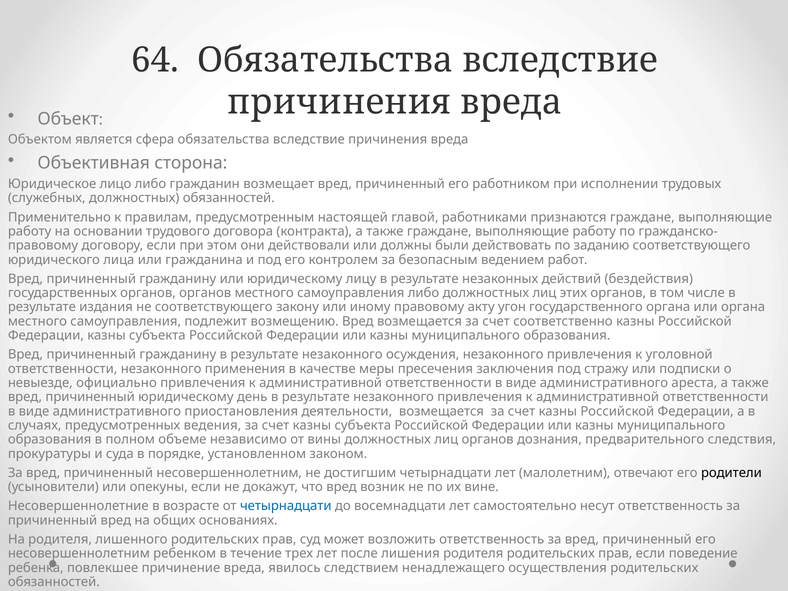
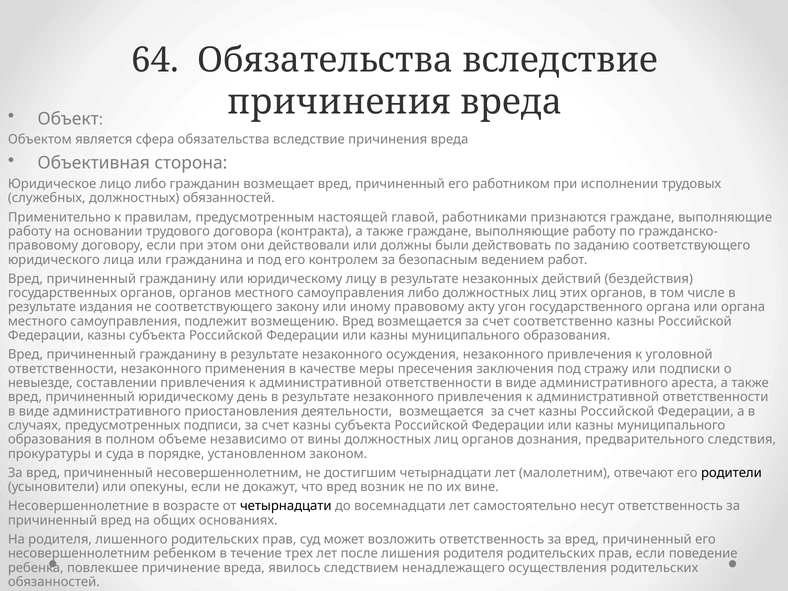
официально: официально -> составлении (117, 383)
ведения: ведения -> подписи (213, 425)
четырнадцати colour: blue -> black (286, 506)
